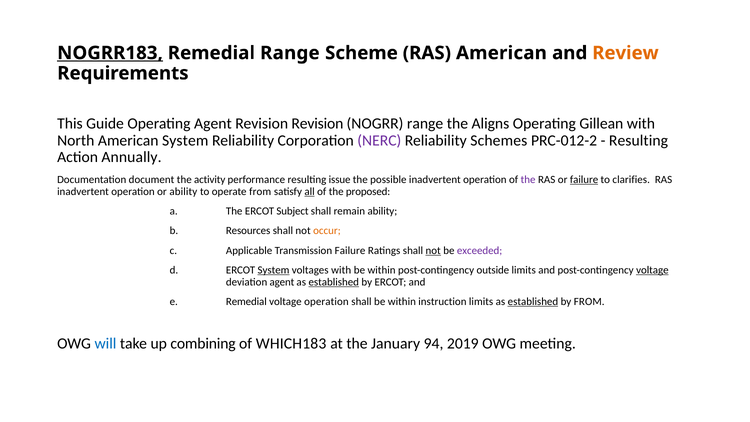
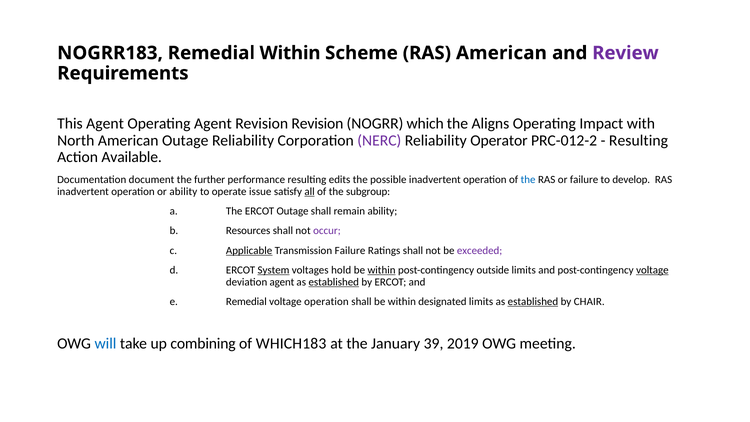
NOGRR183 underline: present -> none (110, 53)
Remedial Range: Range -> Within (290, 53)
Review colour: orange -> purple (625, 53)
This Guide: Guide -> Agent (105, 123)
NOGRR range: range -> which (425, 123)
Gillean: Gillean -> Impact (601, 123)
American System: System -> Outage (185, 140)
Schemes: Schemes -> Operator (499, 140)
Annually: Annually -> Available (132, 157)
activity: activity -> further (210, 179)
issue: issue -> edits (340, 179)
the colour: purple -> blue (528, 179)
failure underline: present -> none (584, 179)
clarifies: clarifies -> develop (631, 179)
operate from: from -> issue (260, 191)
proposed: proposed -> subgroup (368, 191)
ERCOT Subject: Subject -> Outage (293, 211)
occur colour: orange -> purple (327, 231)
Applicable underline: none -> present (249, 250)
not underline: present -> none (433, 250)
voltages with: with -> hold (341, 270)
within underline: none -> present (382, 270)
instruction: instruction -> designated (442, 302)
by FROM: FROM -> CHAIR (589, 302)
94: 94 -> 39 (434, 343)
